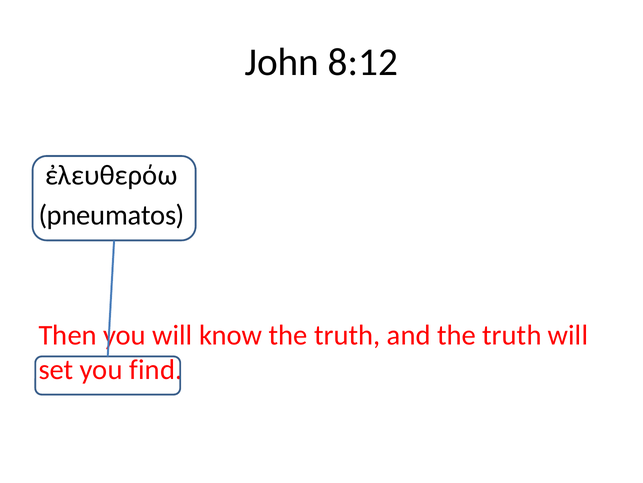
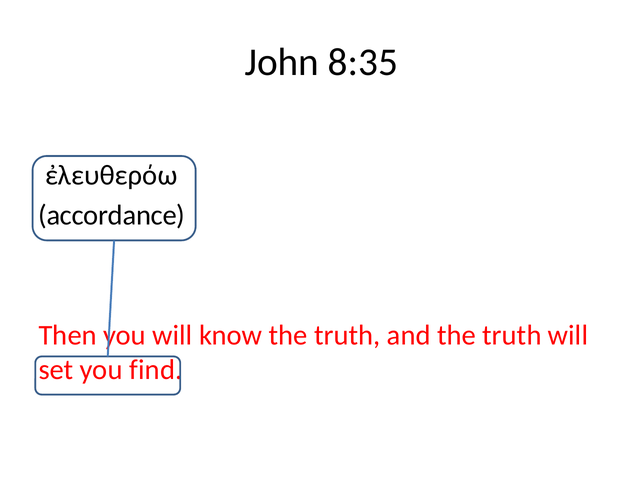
8:12: 8:12 -> 8:35 (363, 62)
pneumatos: pneumatos -> accordance (112, 215)
